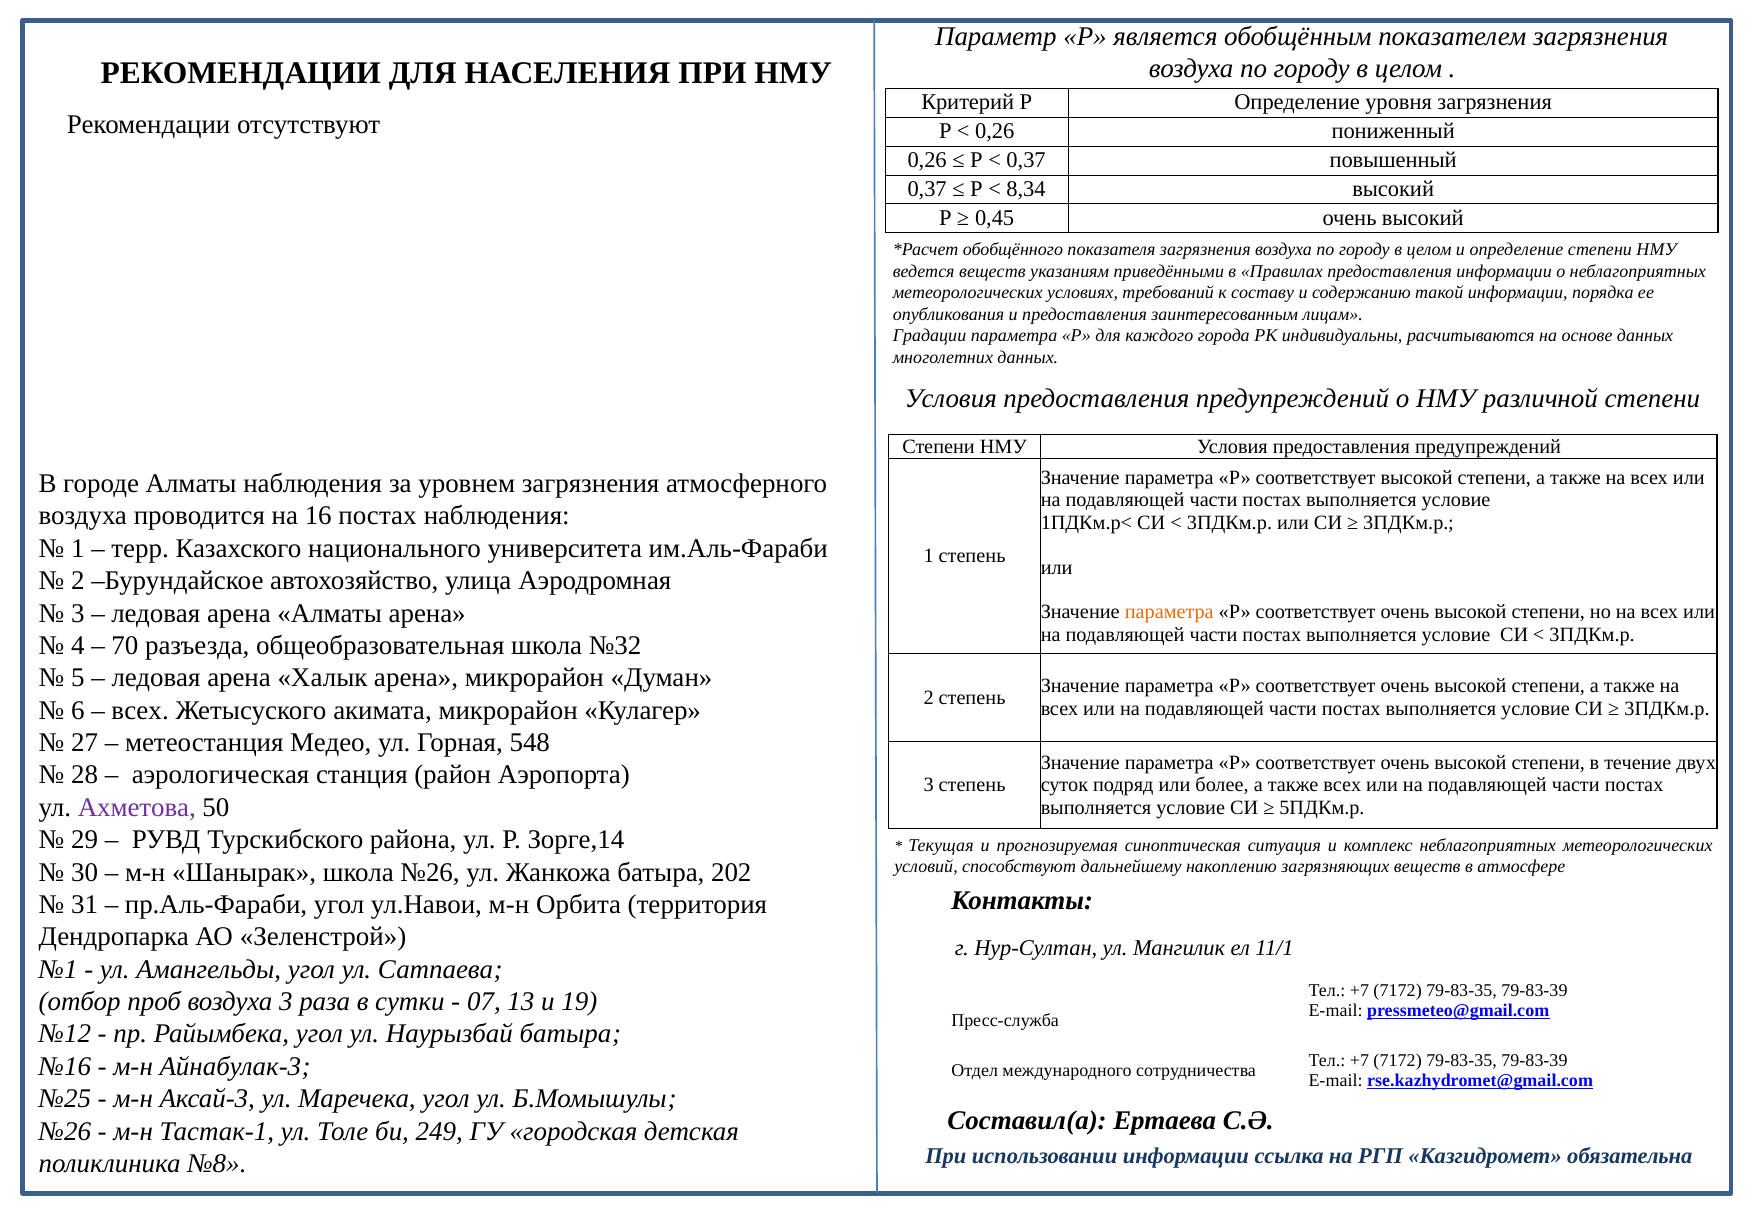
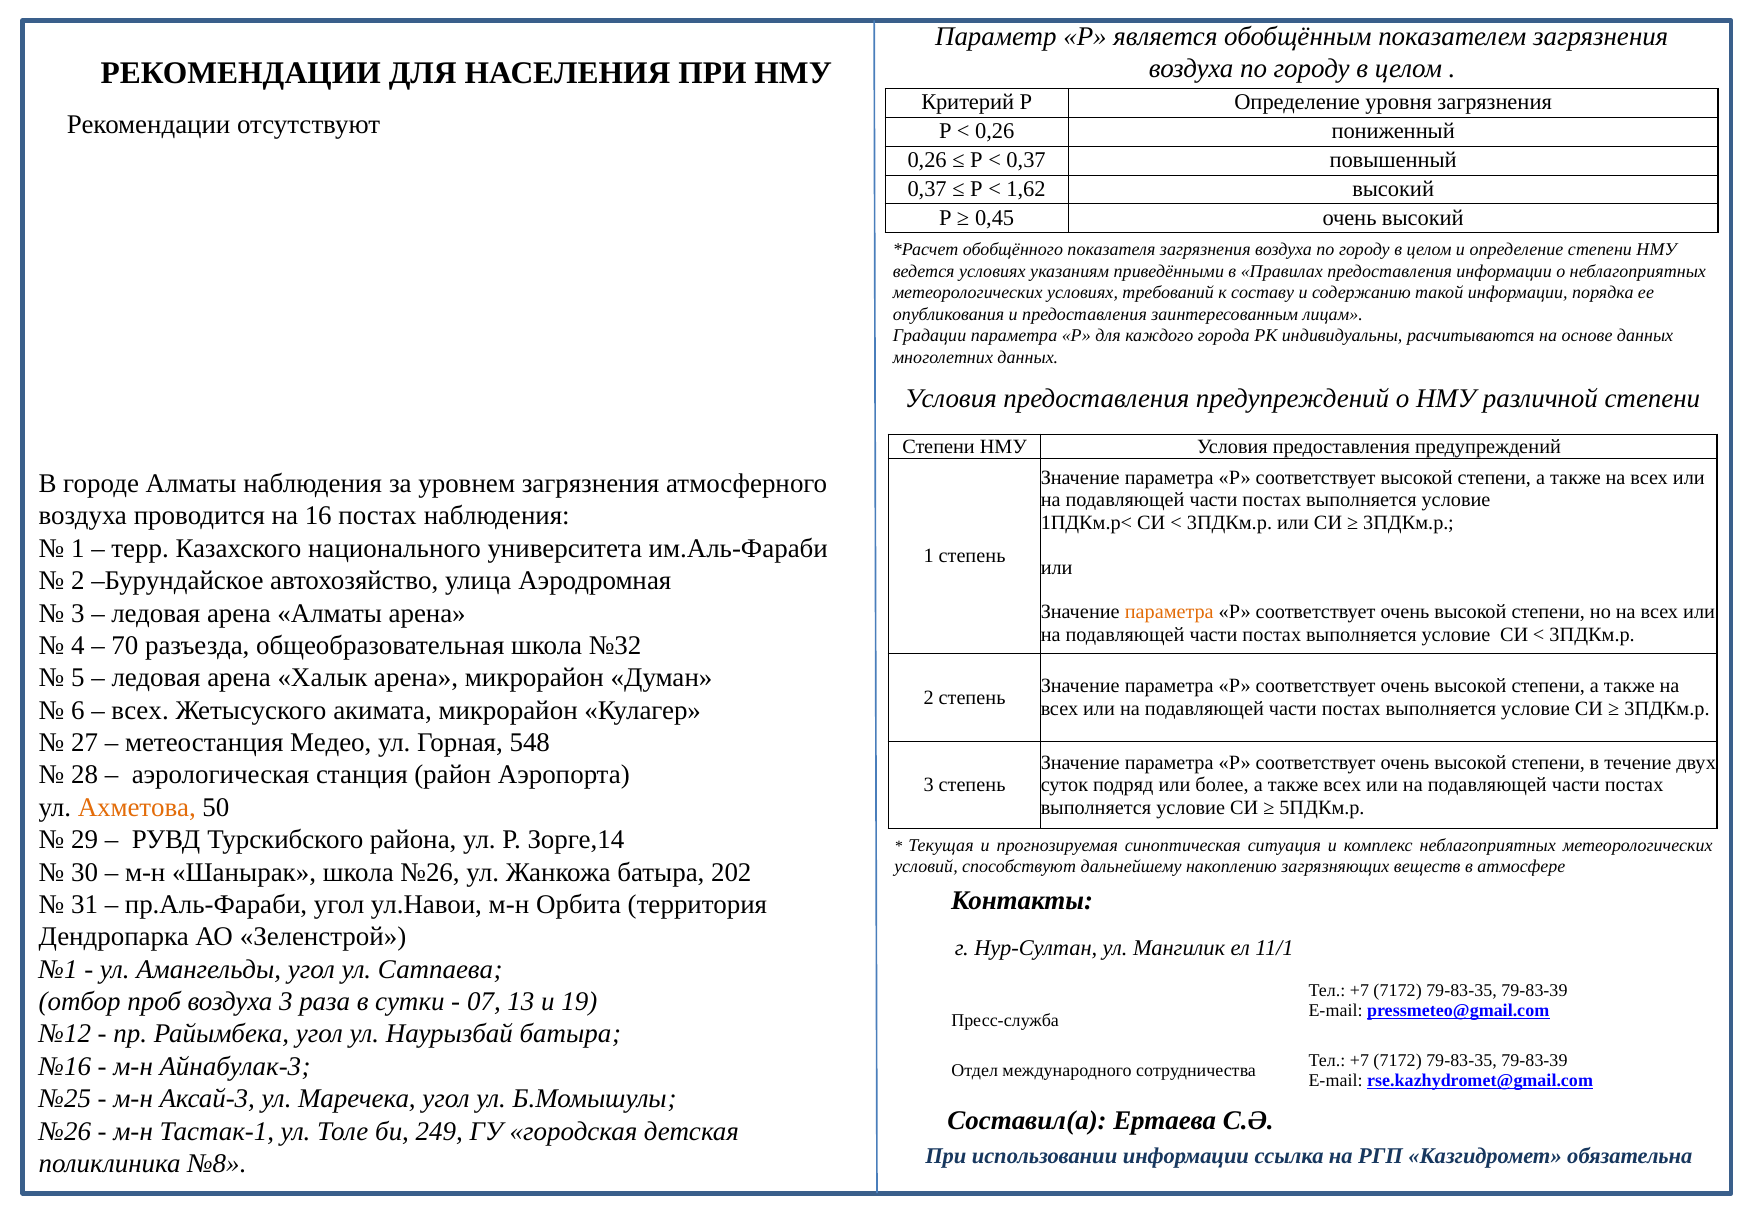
8,34: 8,34 -> 1,62 (1026, 189)
ведется веществ: веществ -> условиях (992, 271)
Ахметова colour: purple -> orange (137, 808)
